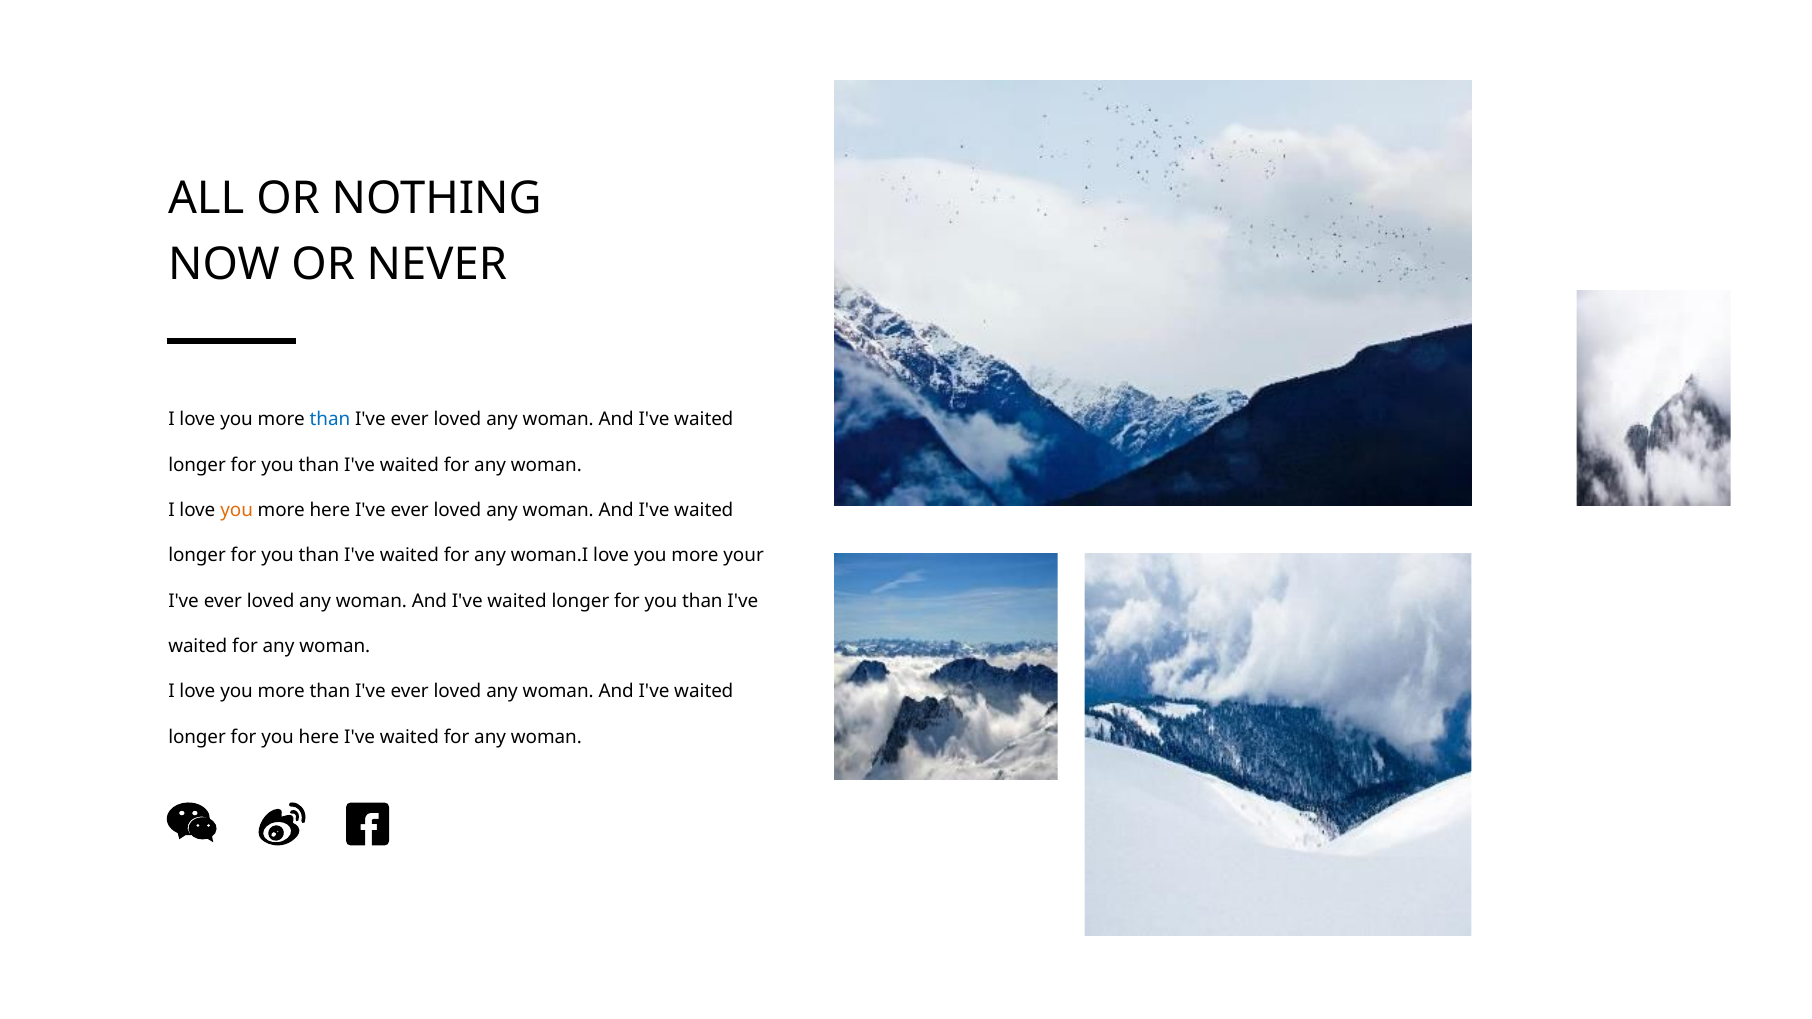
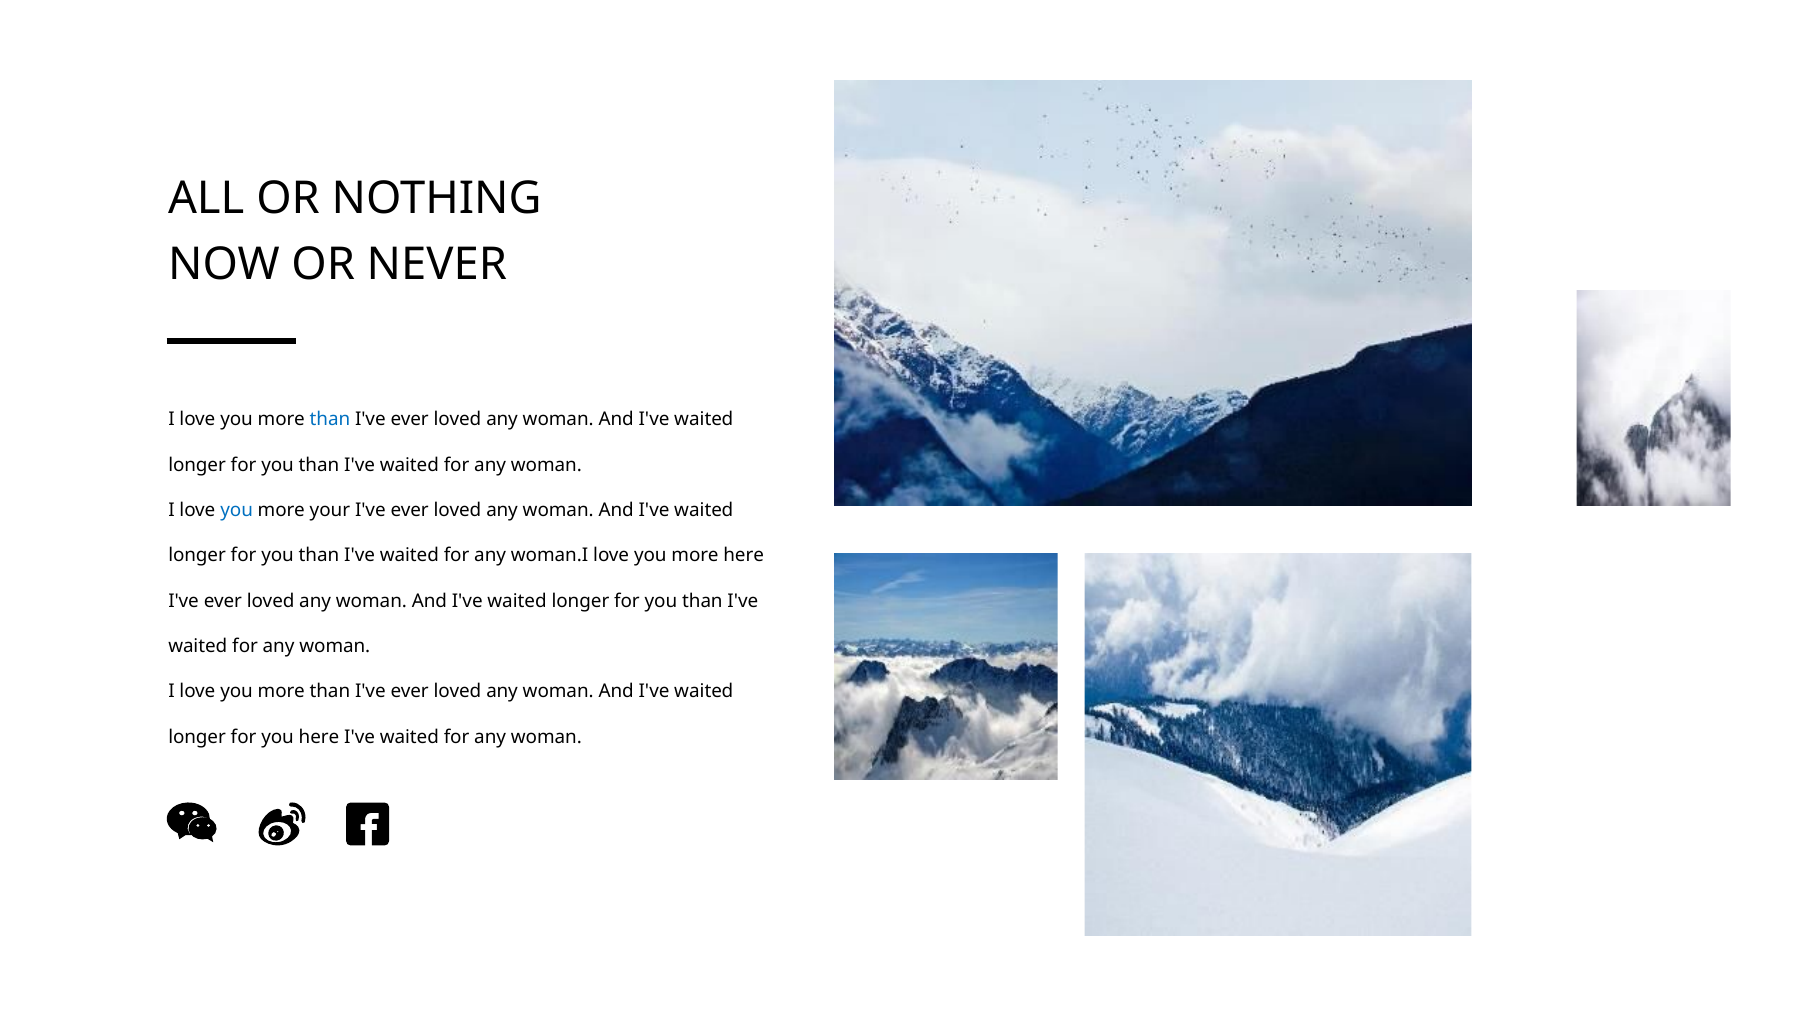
you colour: orange -> blue (237, 510)
more here: here -> your (330, 510)
more your: your -> here (744, 556)
